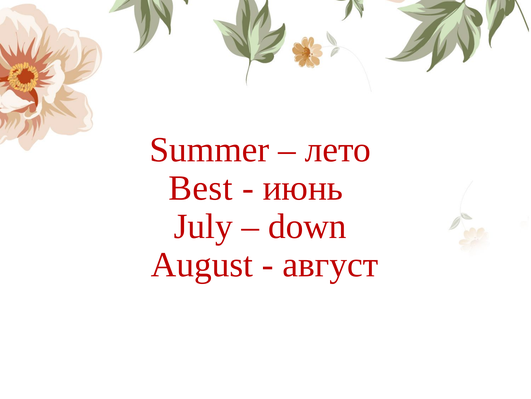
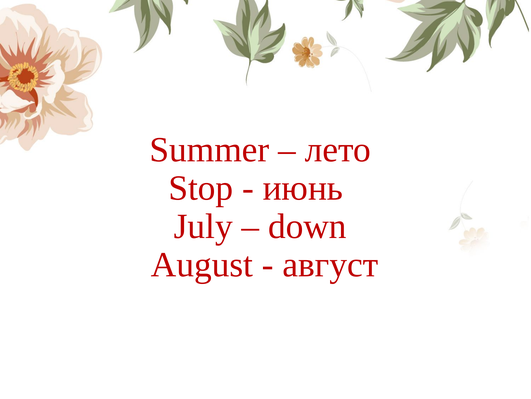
Best: Best -> Stop (201, 188)
